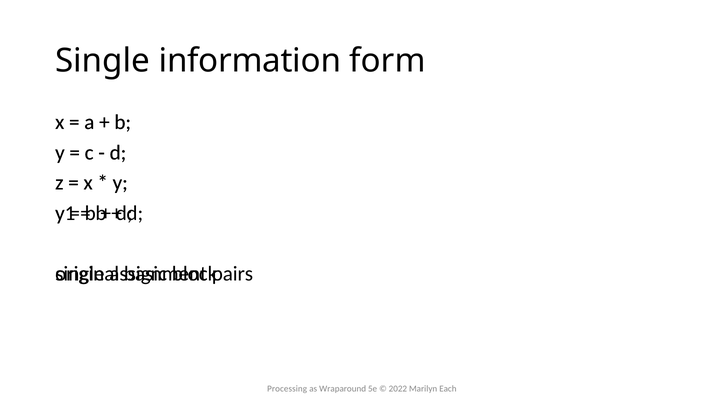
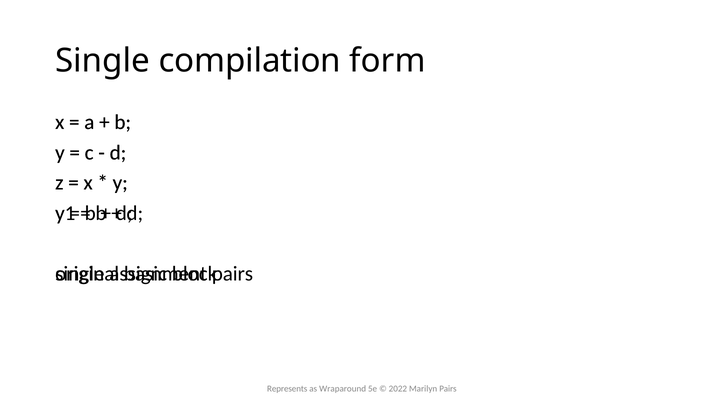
information: information -> compilation (250, 61)
Processing: Processing -> Represents (287, 389)
Marilyn Each: Each -> Pairs (448, 389)
